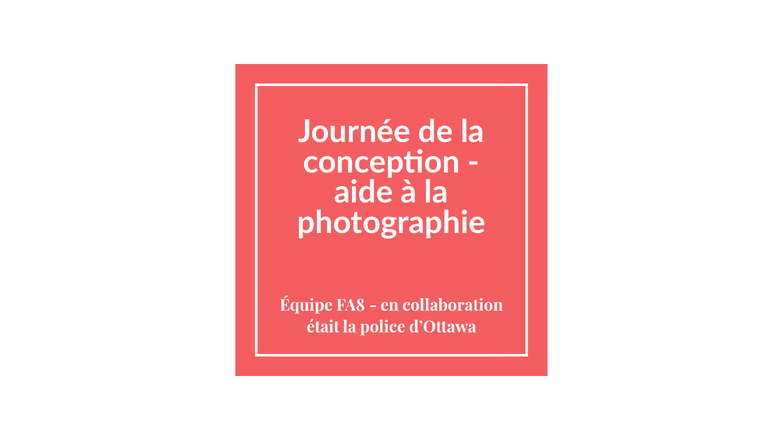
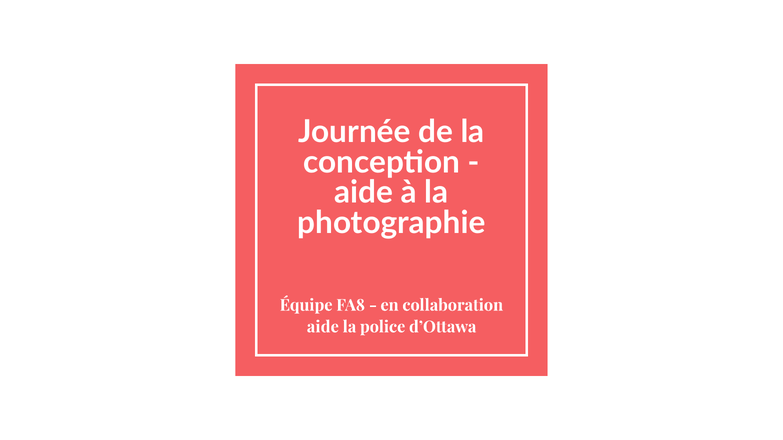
était: était -> aide (323, 327)
